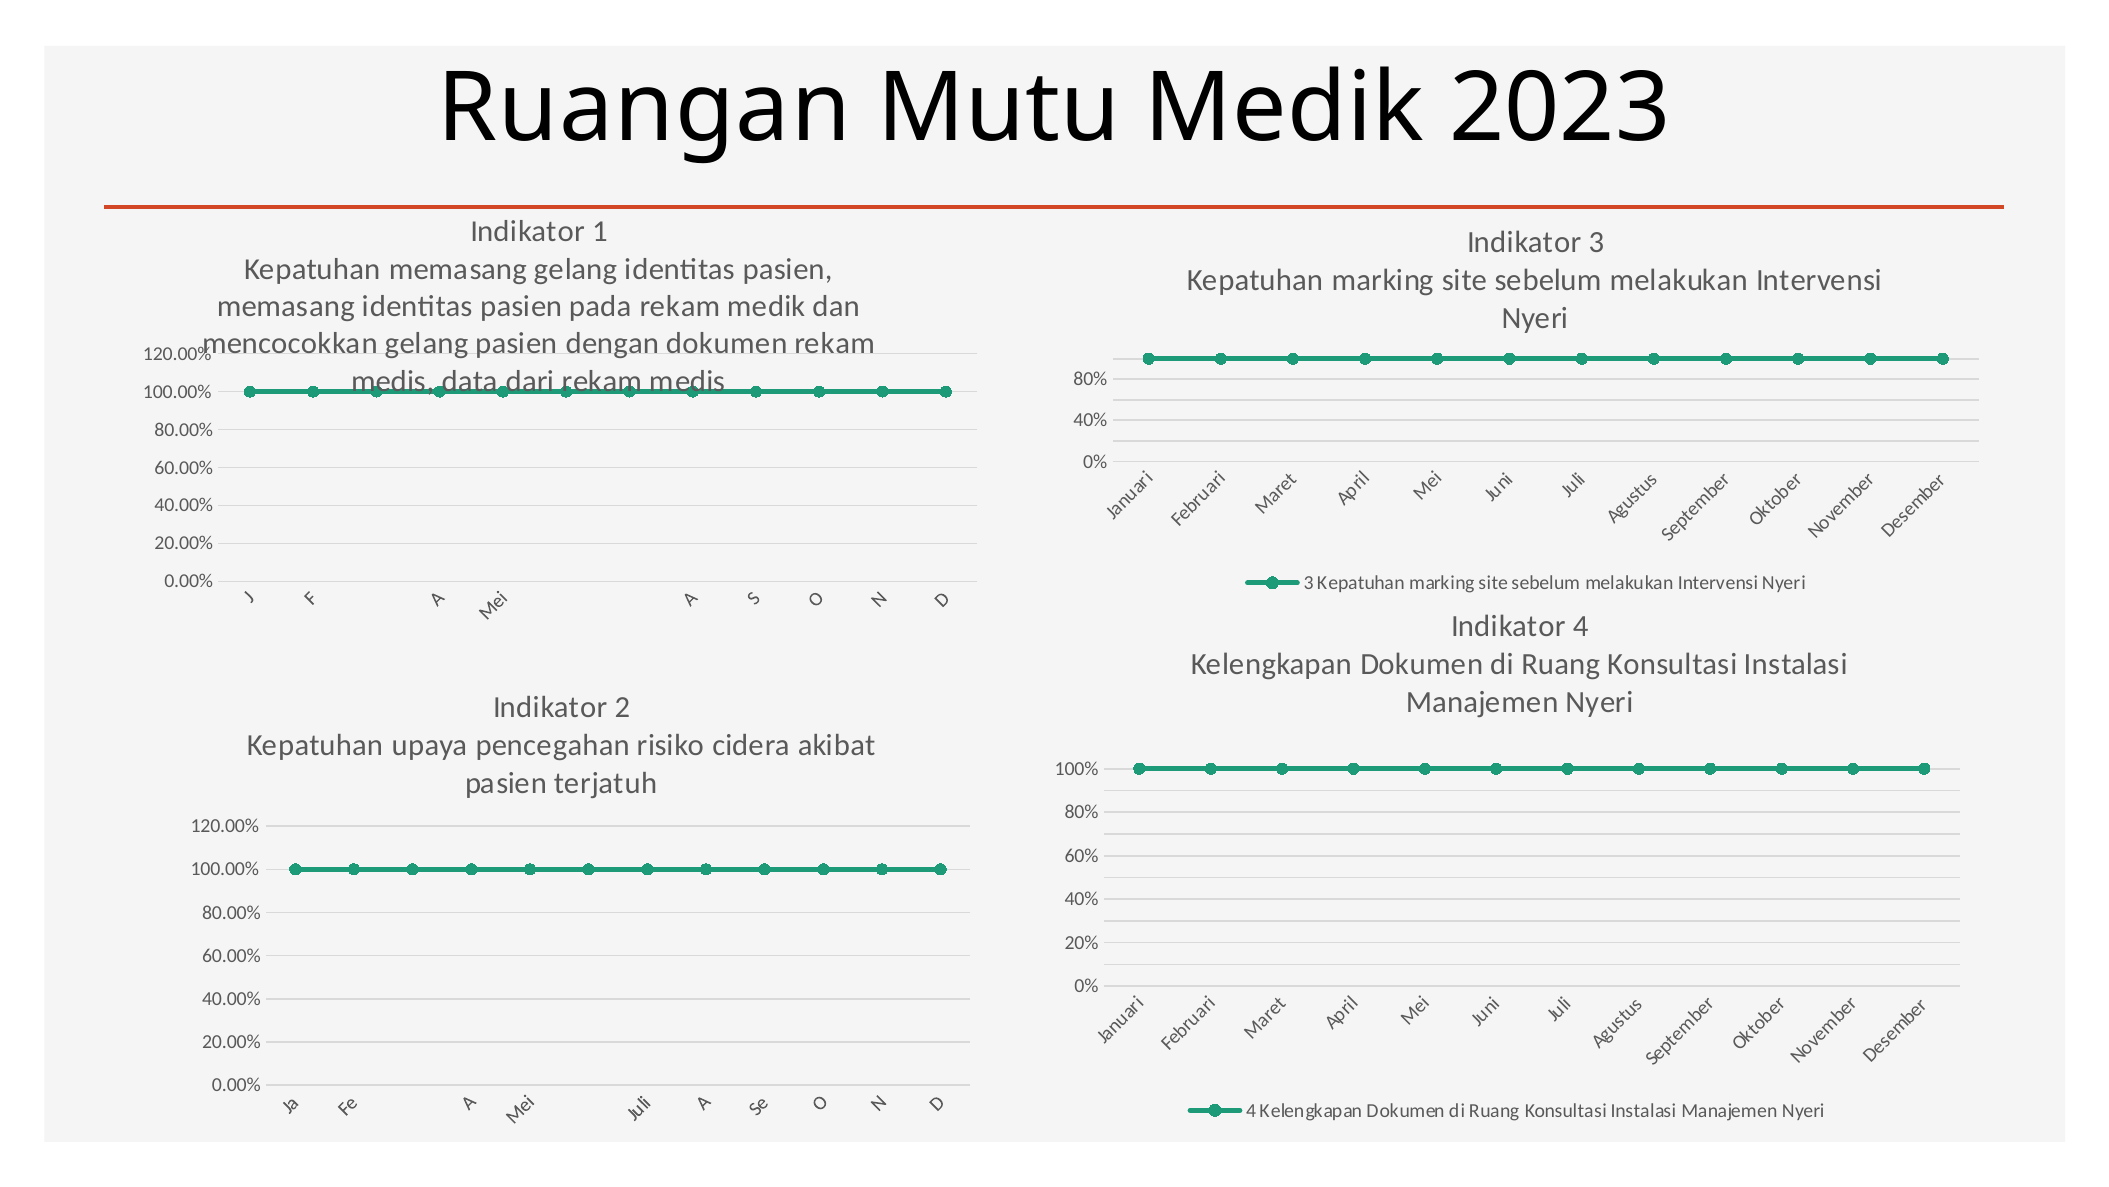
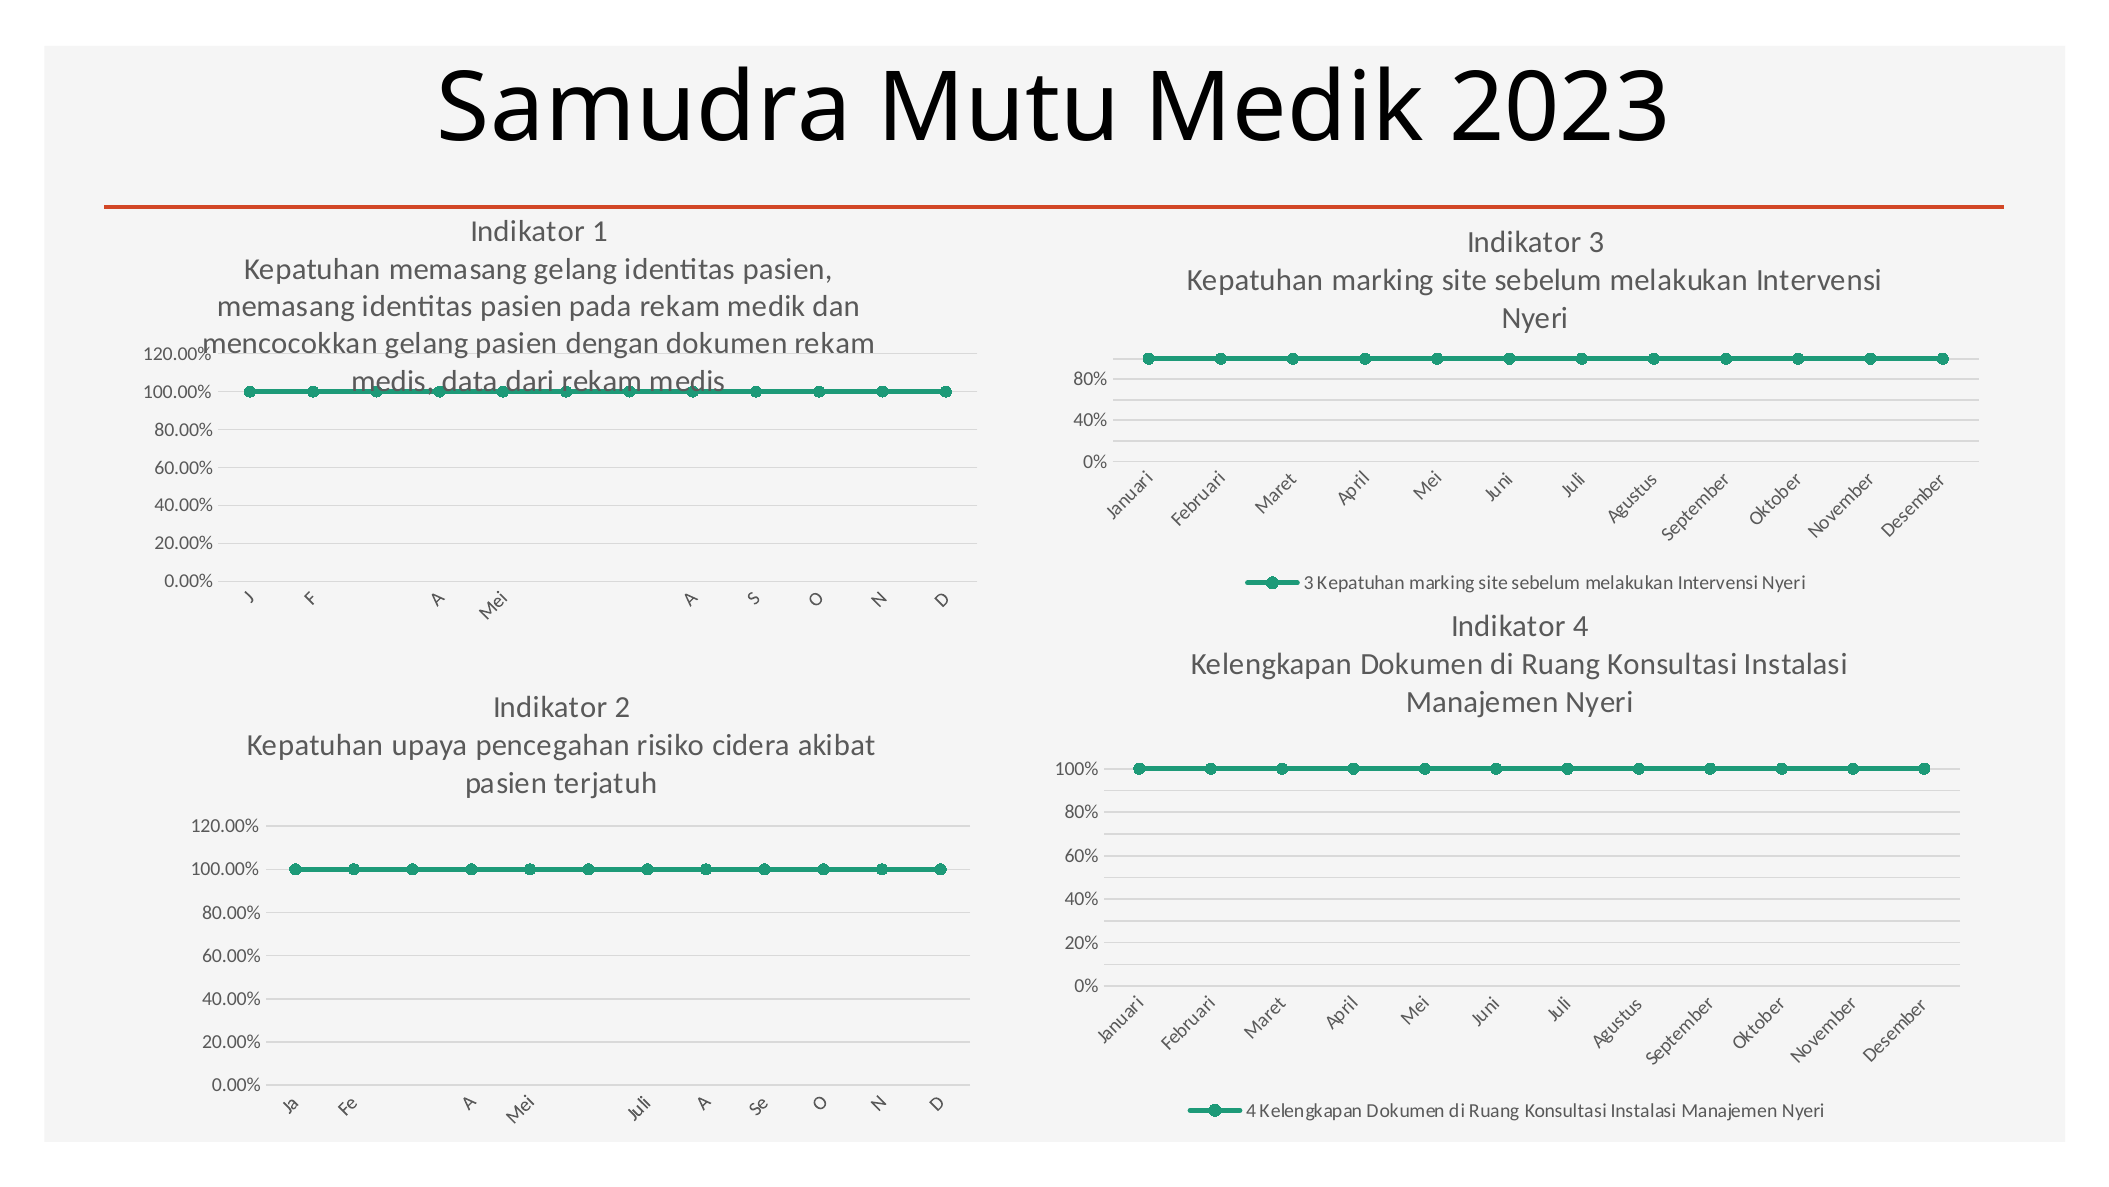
Ruangan: Ruangan -> Samudra (644, 108)
